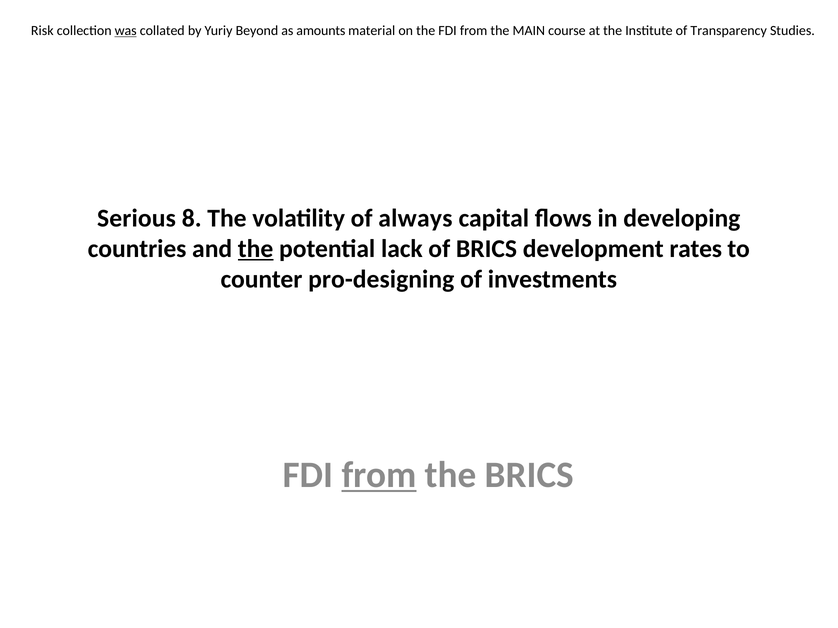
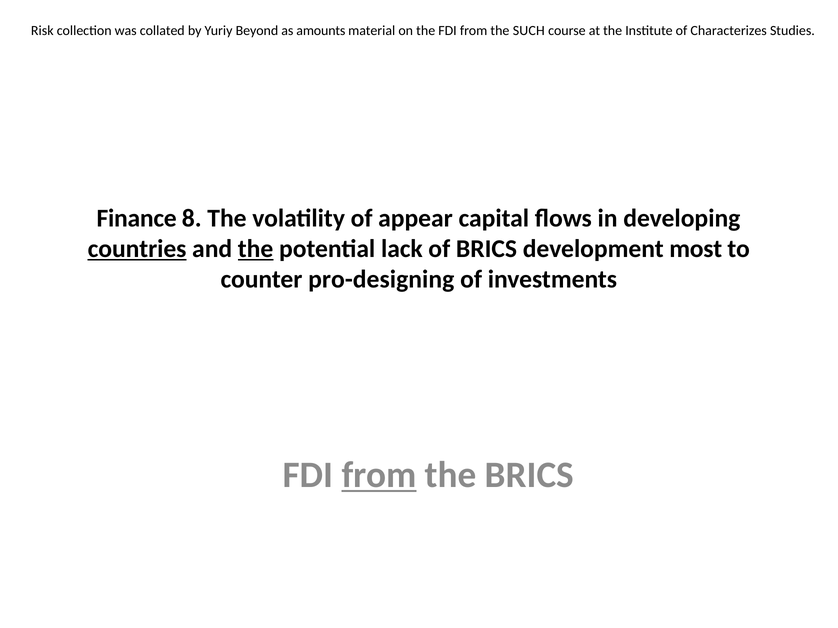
was underline: present -> none (126, 31)
MAIN: MAIN -> SUCH (529, 31)
Transparency: Transparency -> Characterizes (729, 31)
Serious: Serious -> Finance (137, 218)
always: always -> appear (415, 218)
countries underline: none -> present (137, 249)
rates: rates -> most (696, 249)
